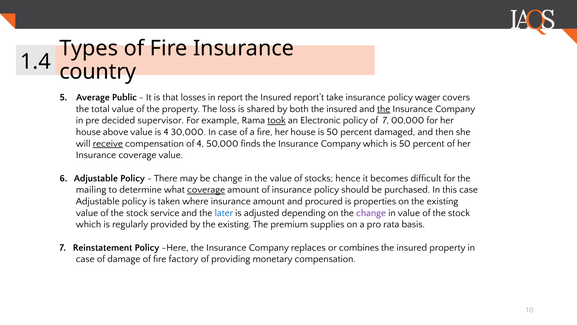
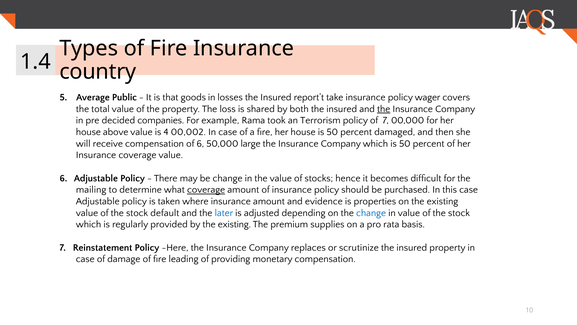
losses: losses -> goods (193, 97)
report: report -> losses (230, 97)
supervisor: supervisor -> companies (161, 120)
took underline: present -> none (276, 120)
Electronic: Electronic -> Terrorism (320, 120)
30,000: 30,000 -> 00,002 (188, 132)
receive underline: present -> none (108, 143)
of 4: 4 -> 6 (200, 143)
finds: finds -> large (251, 143)
procured: procured -> evidence (324, 201)
service: service -> default (165, 213)
change colour: purple -> blue (371, 213)
combines: combines -> scrutinize (359, 247)
factory: factory -> leading (184, 259)
